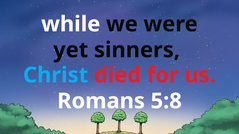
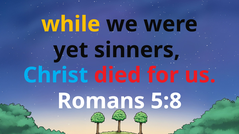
while colour: white -> yellow (71, 24)
